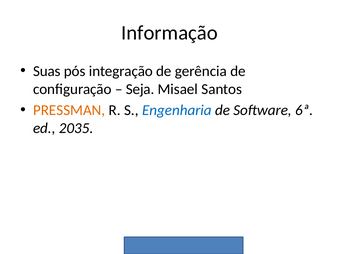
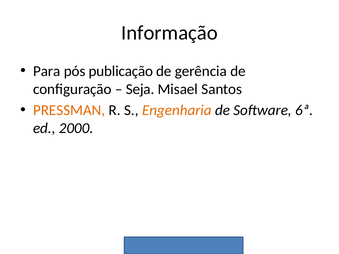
Suas: Suas -> Para (47, 71)
integração: integração -> publicação (121, 71)
Engenharia colour: blue -> orange (177, 110)
2035: 2035 -> 2000 (76, 128)
